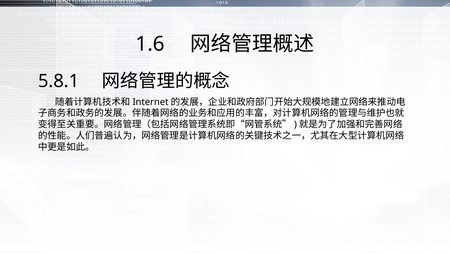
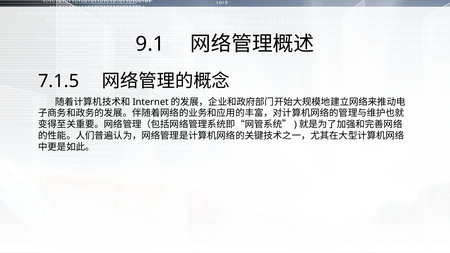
1.6: 1.6 -> 9.1 (150, 44)
5.8.1: 5.8.1 -> 7.1.5 (59, 81)
